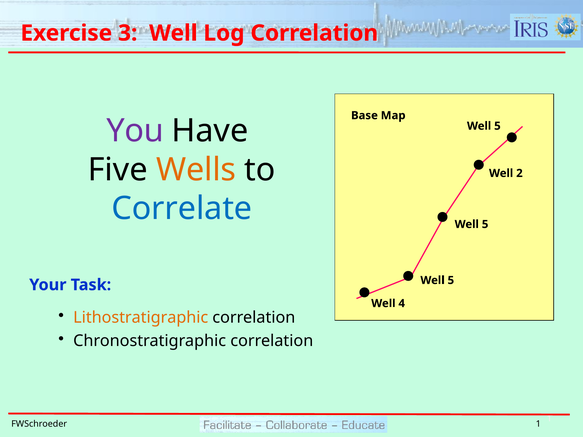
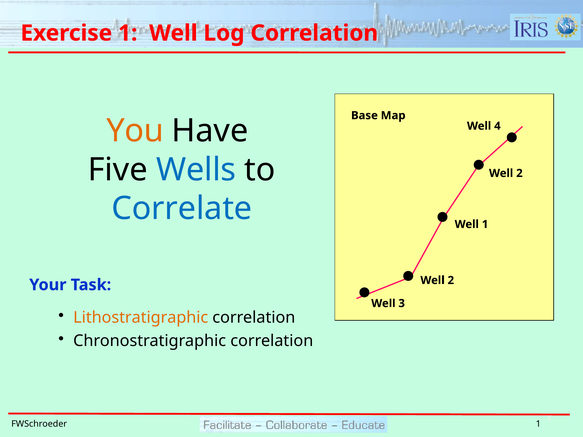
Exercise 3: 3 -> 1 (128, 33)
You colour: purple -> orange (135, 131)
5: 5 -> 4 (497, 126)
Wells colour: orange -> blue (196, 170)
5: 5 -> 1 (485, 224)
5: 5 -> 2 (451, 280)
4: 4 -> 3 (402, 304)
